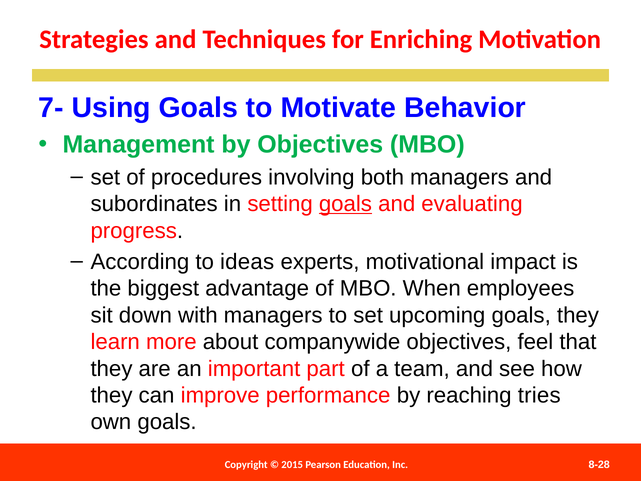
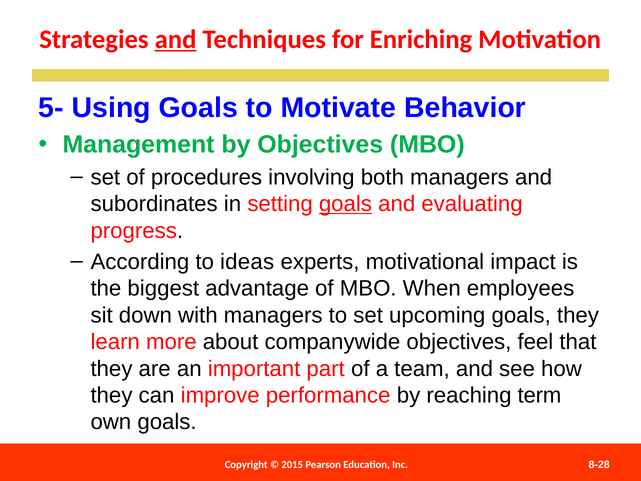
and underline: none -> present (176, 39)
7-: 7- -> 5- (51, 108)
tries: tries -> term (539, 395)
